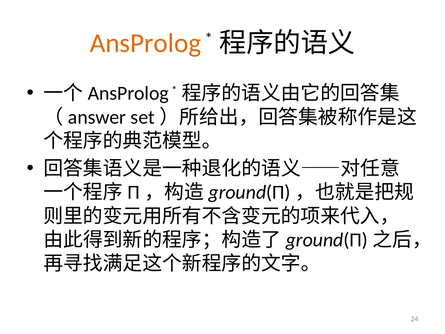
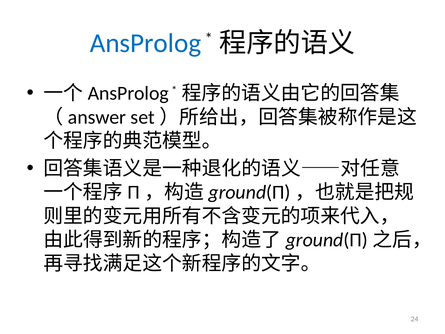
AnsProlog colour: orange -> blue (145, 43)
